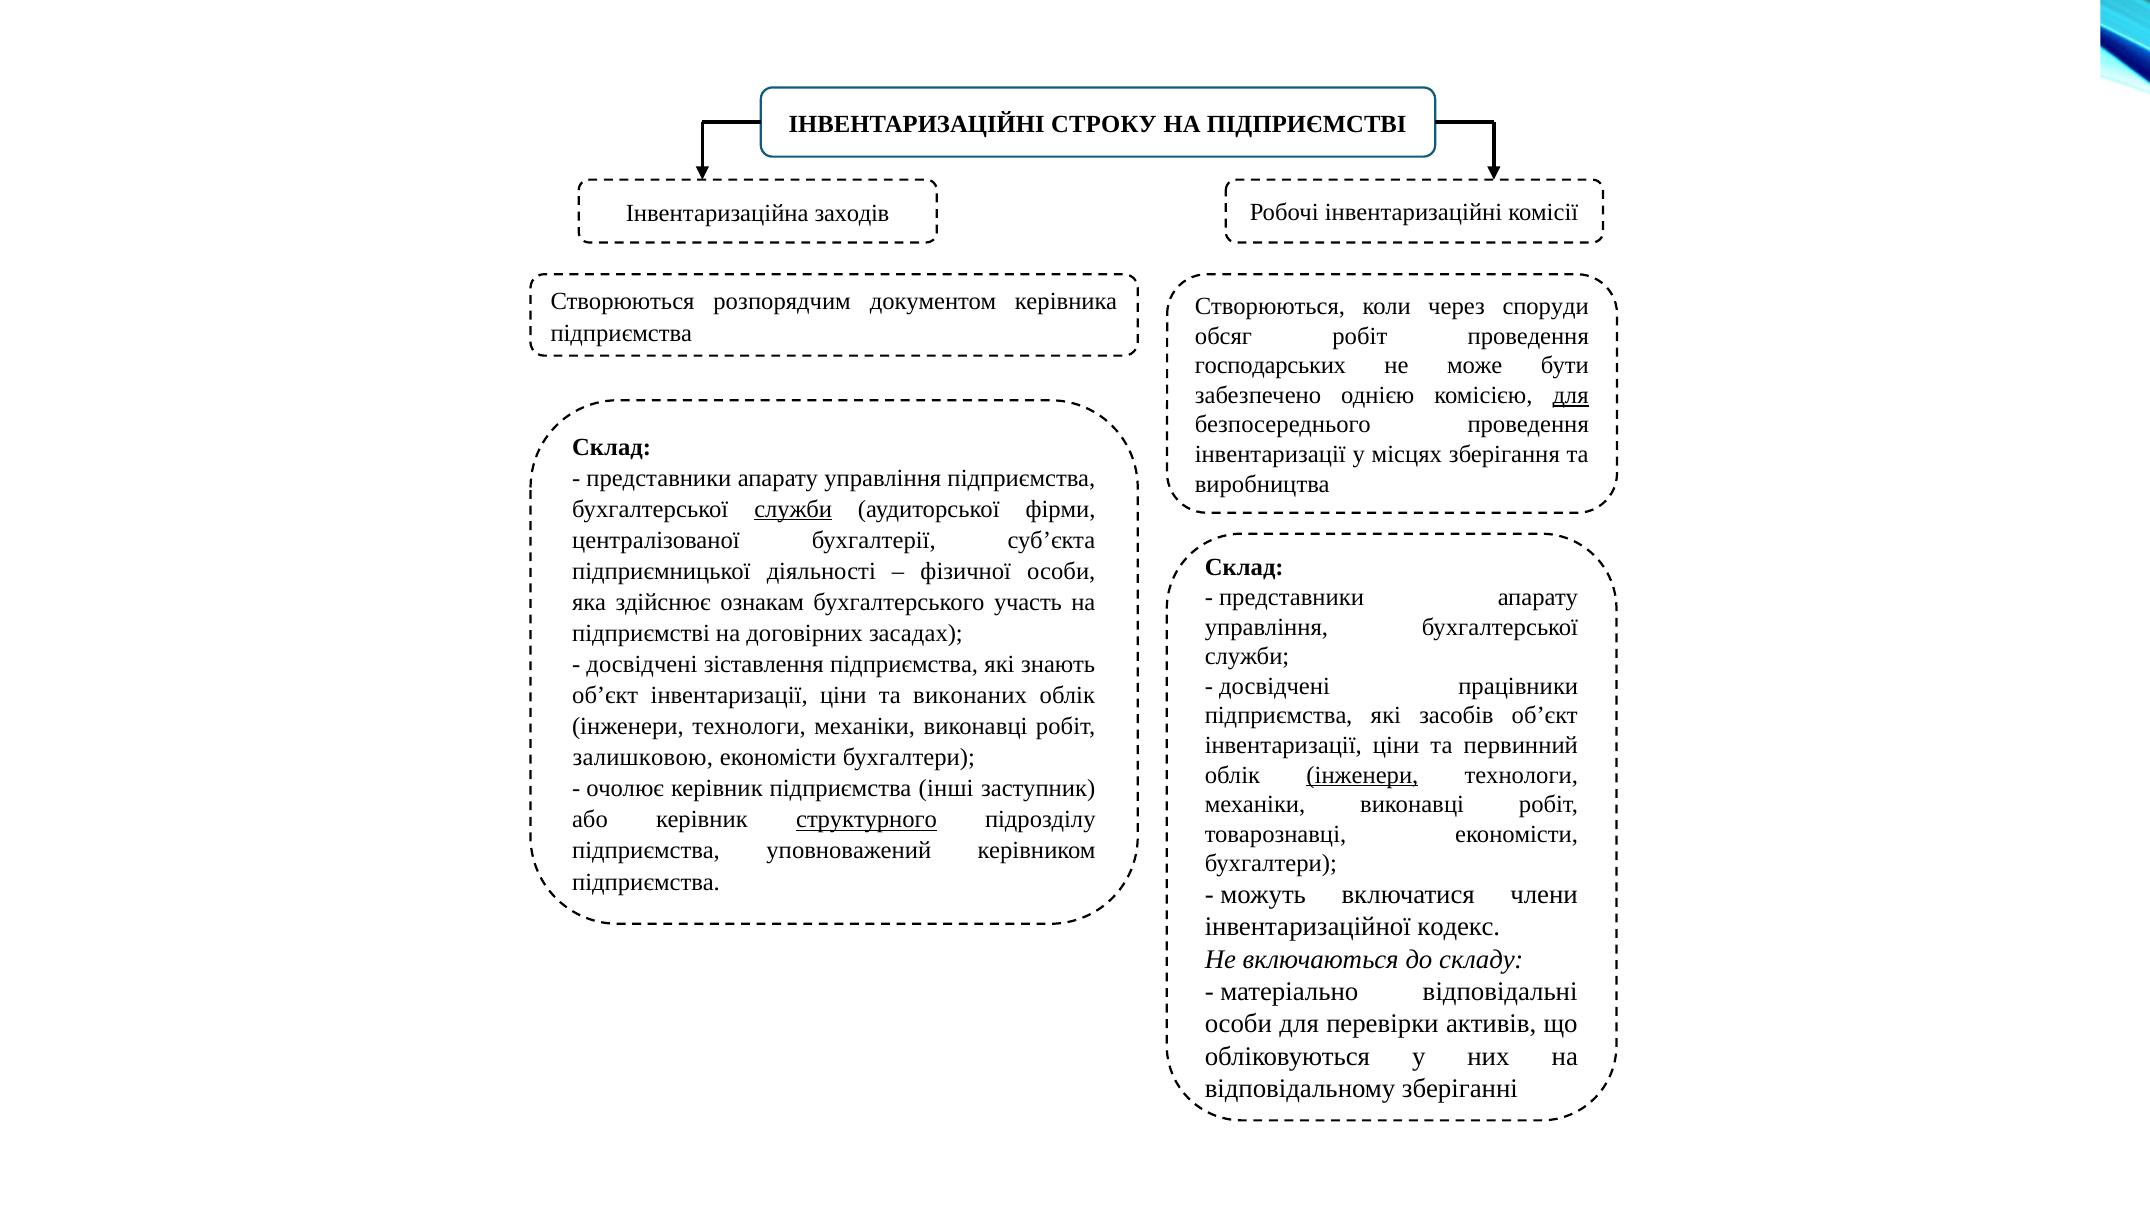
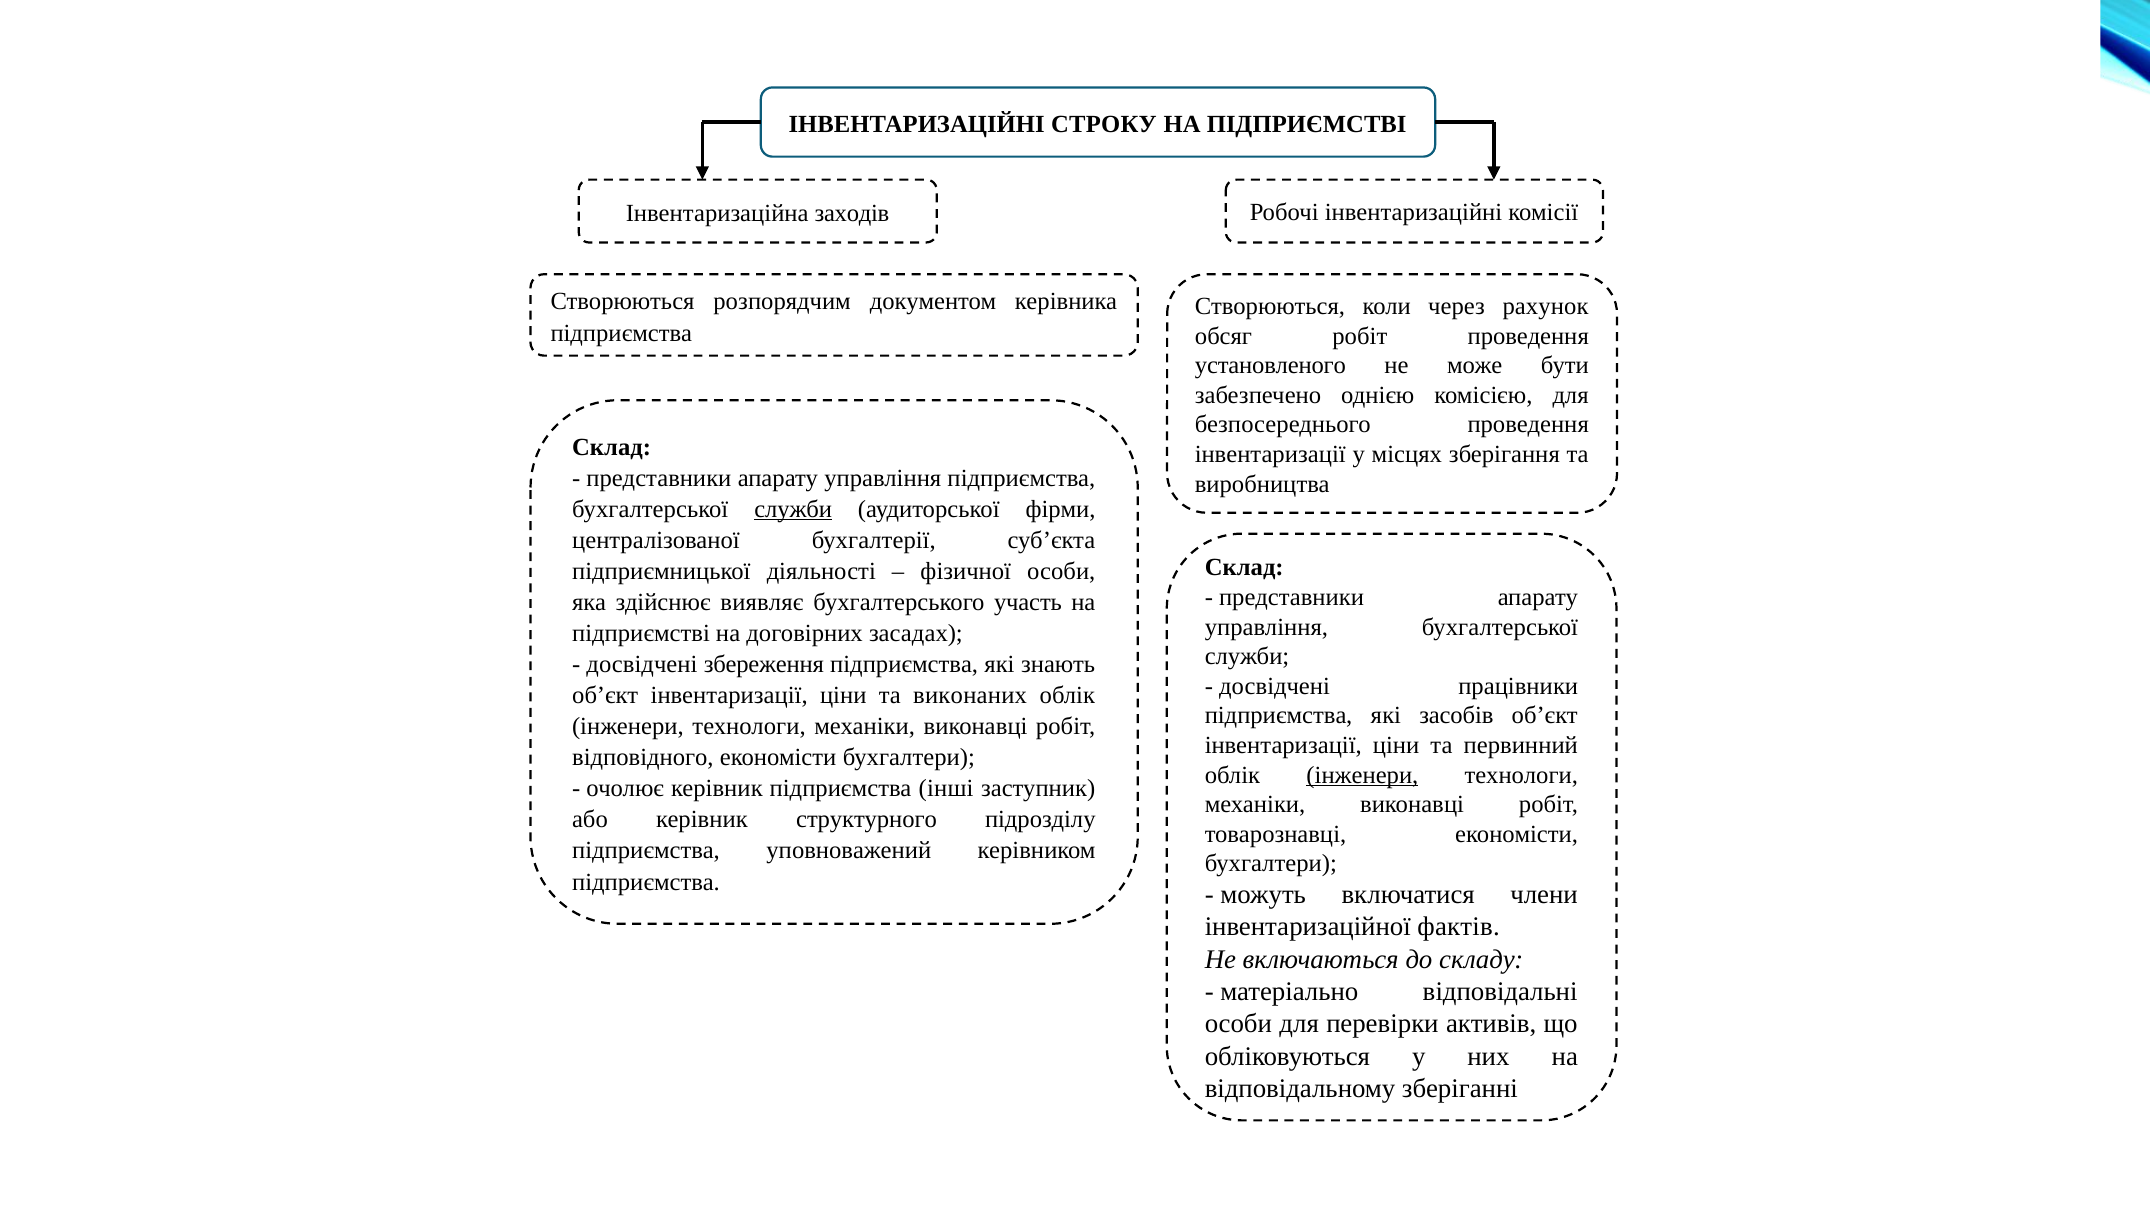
споруди: споруди -> рахунок (1546, 306)
господарських: господарських -> установленого (1270, 365)
для underline: present -> none (1571, 395)
ознакам: ознакам -> виявляє (762, 602)
зіставлення: зіставлення -> збереження (764, 664)
залишковою: залишковою -> відповідного (643, 757)
структурного underline: present -> none (867, 819)
кодекс: кодекс -> фактів (1459, 927)
